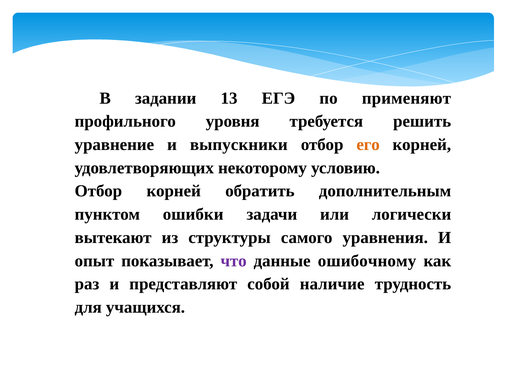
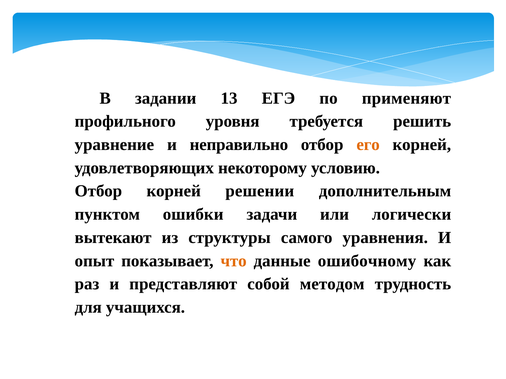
выпускники: выпускники -> неправильно (239, 145)
обратить: обратить -> решении (260, 191)
что colour: purple -> orange (234, 261)
наличие: наличие -> методом (332, 284)
